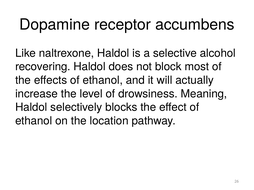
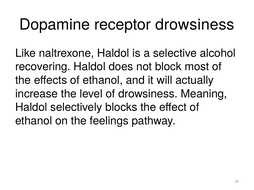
receptor accumbens: accumbens -> drowsiness (195, 25)
location: location -> feelings (109, 121)
